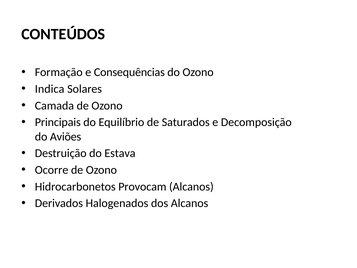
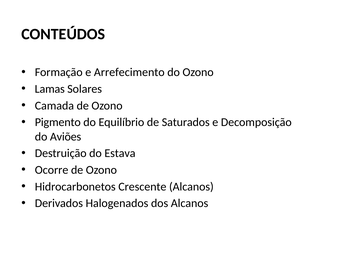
Consequências: Consequências -> Arrefecimento (129, 72)
Indica: Indica -> Lamas (50, 89)
Principais: Principais -> Pigmento (58, 122)
Provocam: Provocam -> Crescente (142, 186)
